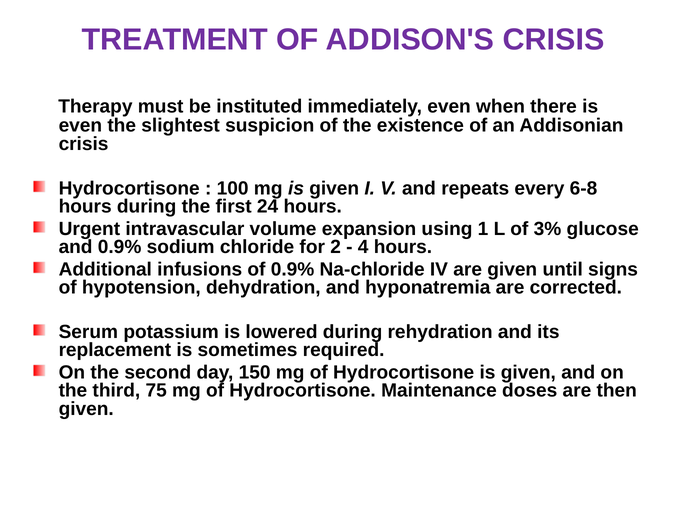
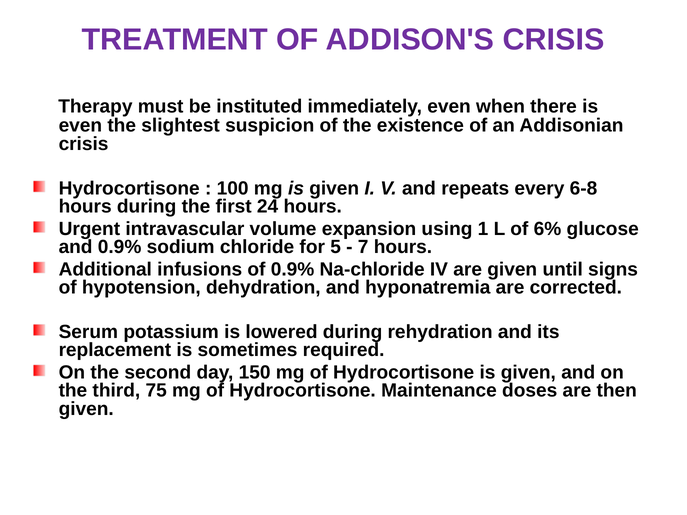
3%: 3% -> 6% (547, 229)
2: 2 -> 5 (336, 247)
4: 4 -> 7 (363, 247)
